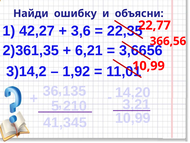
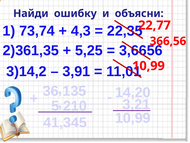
42,27: 42,27 -> 73,74 (37, 31)
3,6: 3,6 -> 4,3 (81, 31)
6,21: 6,21 -> 5,25 (89, 50)
1,92: 1,92 -> 3,91 (76, 71)
